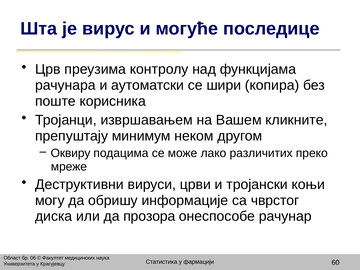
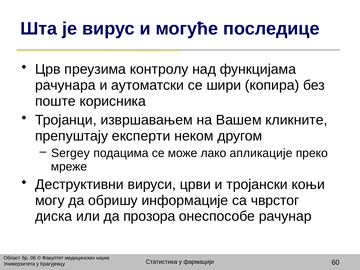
минимум: минимум -> експерти (141, 136)
Оквиру: Оквиру -> Sergey (70, 153)
различитих: различитих -> апликације (261, 153)
